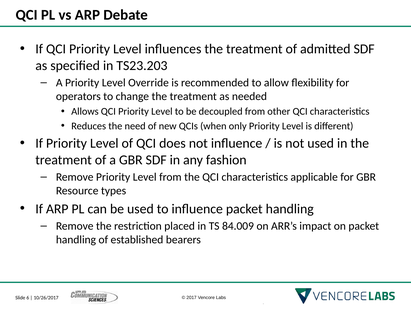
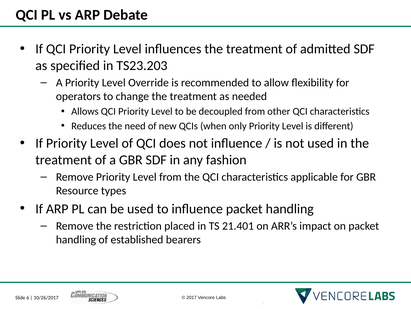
84.009: 84.009 -> 21.401 (238, 226)
